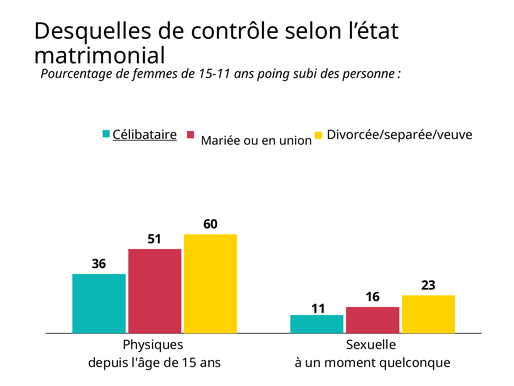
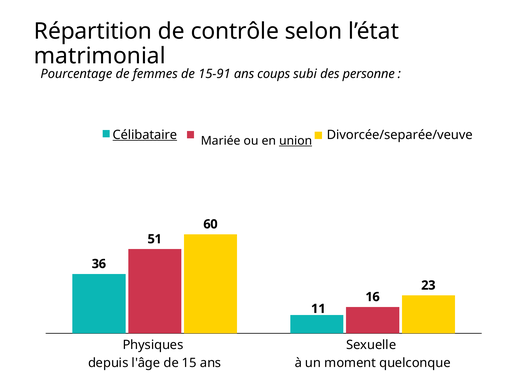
Desquelles: Desquelles -> Répartition (93, 31)
15-11: 15-11 -> 15-91 (214, 74)
poing: poing -> coups (274, 74)
union underline: none -> present (296, 141)
